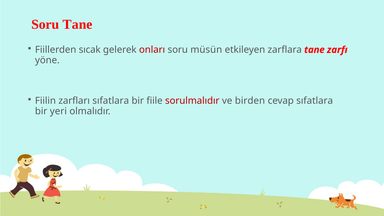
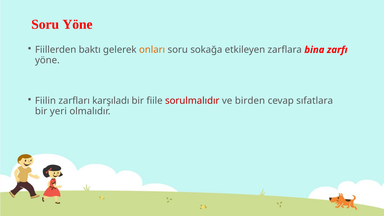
Soru Tane: Tane -> Yöne (78, 24)
sıcak: sıcak -> baktı (90, 50)
onları colour: red -> orange (152, 50)
müsün: müsün -> sokağa (206, 50)
zarflara tane: tane -> bina (314, 50)
zarfları sıfatlara: sıfatlara -> karşıladı (111, 101)
